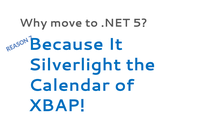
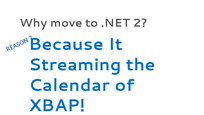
5: 5 -> 2 (140, 23)
Silverlight: Silverlight -> Streaming (75, 65)
